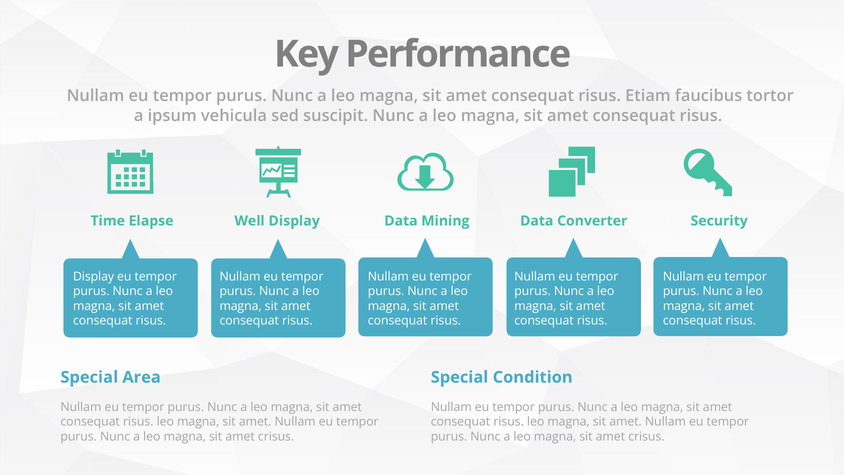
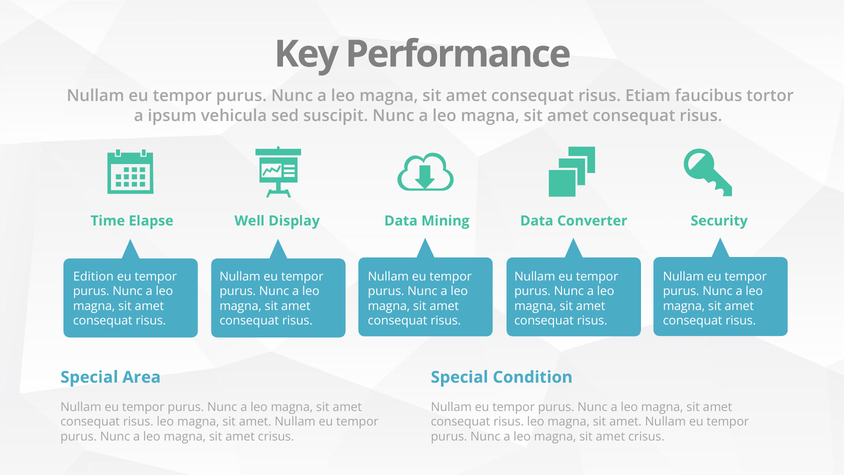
Display: Display -> Edition (93, 276)
